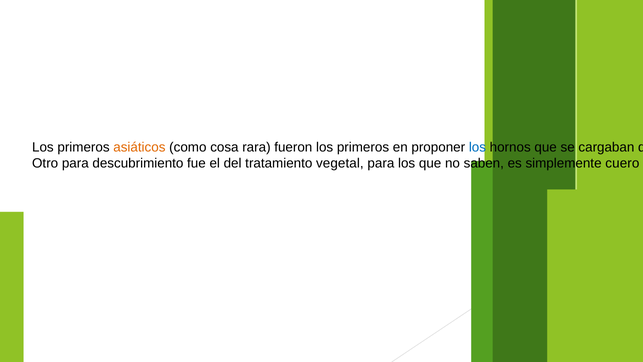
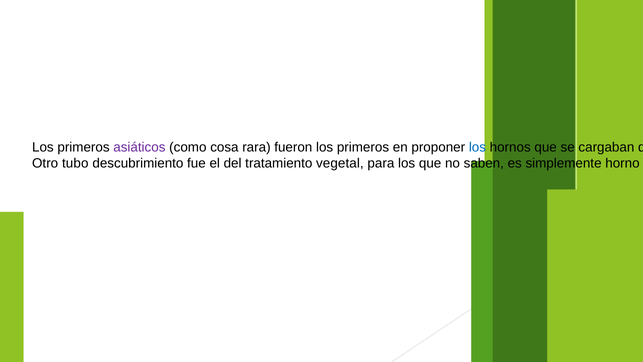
asiáticos colour: orange -> purple (139, 147)
Otro para: para -> tubo (75, 163)
cuero: cuero -> horno (622, 163)
